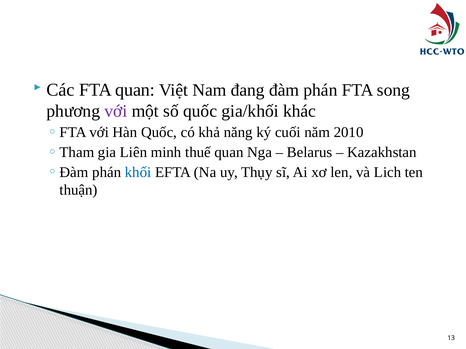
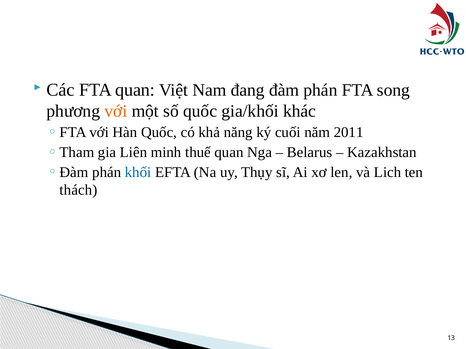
với colour: purple -> orange (116, 111)
2010: 2010 -> 2011 (349, 133)
thuận: thuận -> thách (78, 190)
